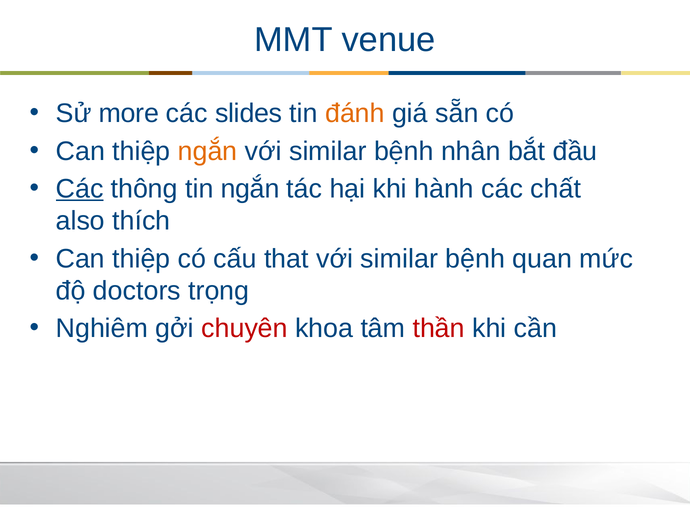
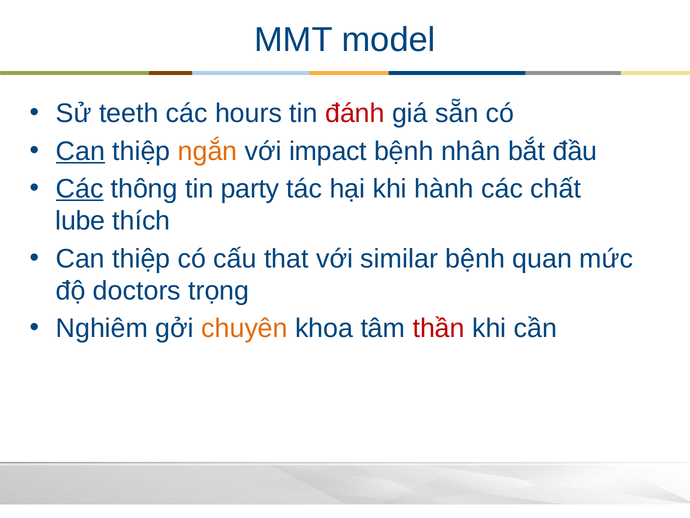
venue: venue -> model (389, 40)
more: more -> teeth (129, 113)
slides: slides -> hours (249, 113)
đánh colour: orange -> red (355, 113)
Can underline: none -> present (80, 151)
similar: similar -> impact (328, 151)
tin ngắn: ngắn -> party (250, 189)
also: also -> lube (80, 221)
chuyên colour: red -> orange (245, 328)
